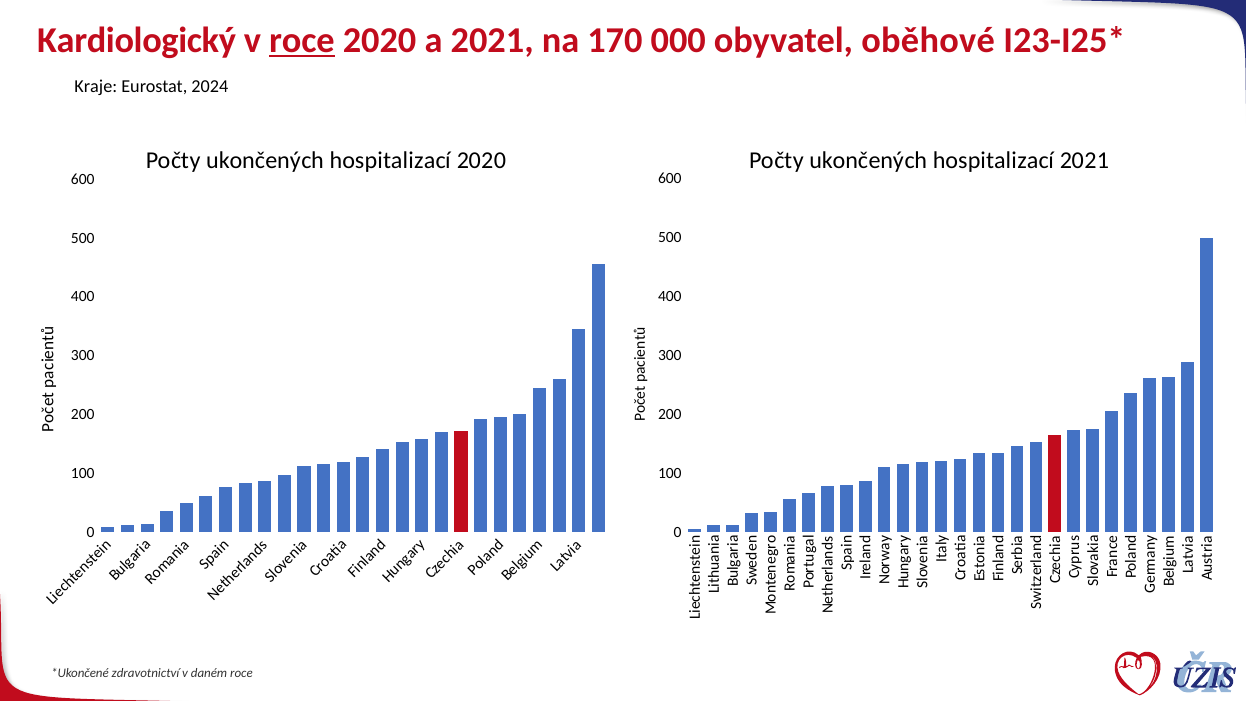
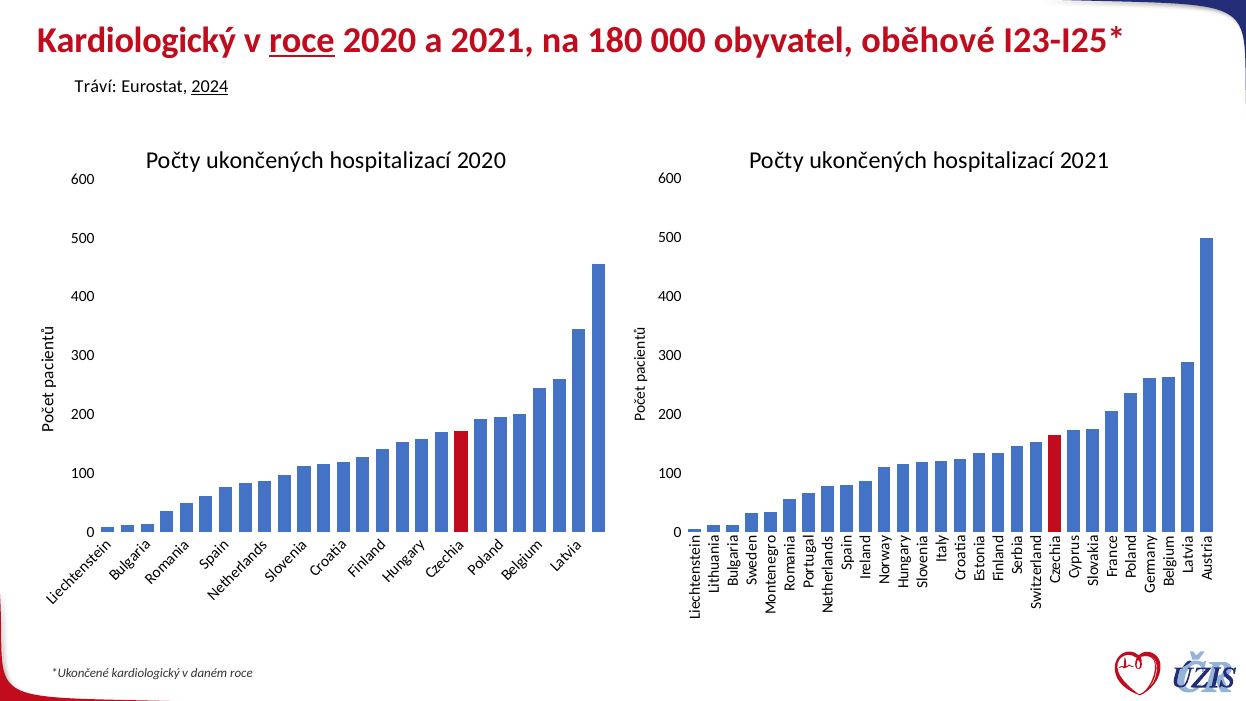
170: 170 -> 180 (615, 40)
Kraje: Kraje -> Tráví (96, 87)
2024 underline: none -> present (210, 87)
zdravotnictví: zdravotnictví -> kardiologický (146, 673)
